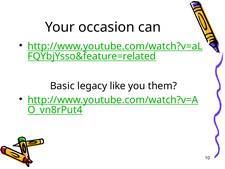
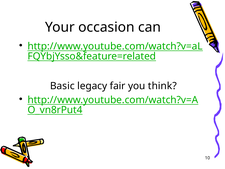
like: like -> fair (118, 86)
them: them -> think (162, 86)
